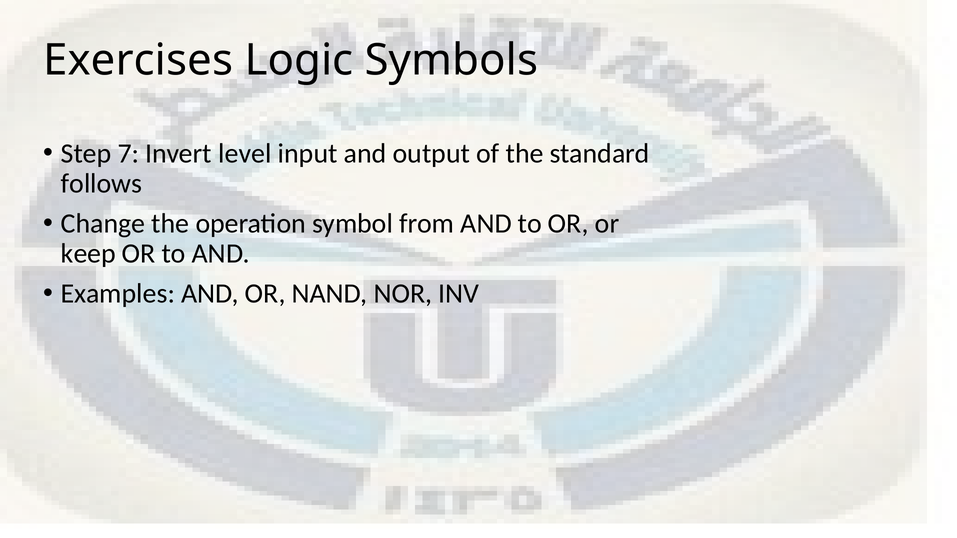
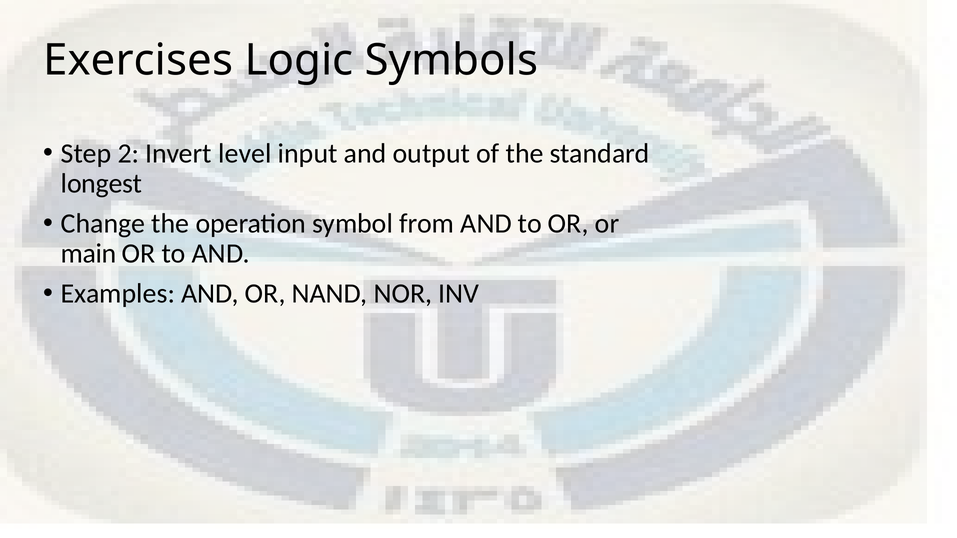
7: 7 -> 2 (128, 153)
follows: follows -> longest (102, 184)
keep: keep -> main (88, 254)
